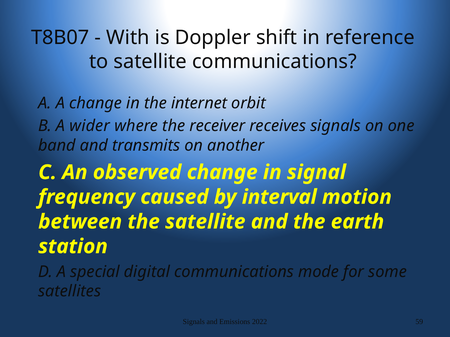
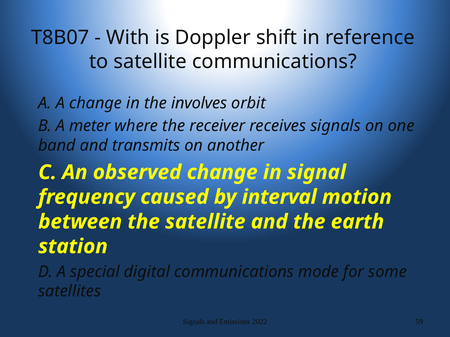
internet: internet -> involves (199, 103)
wider: wider -> meter (90, 126)
